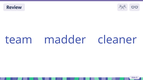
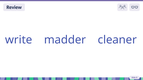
team: team -> write (19, 40)
